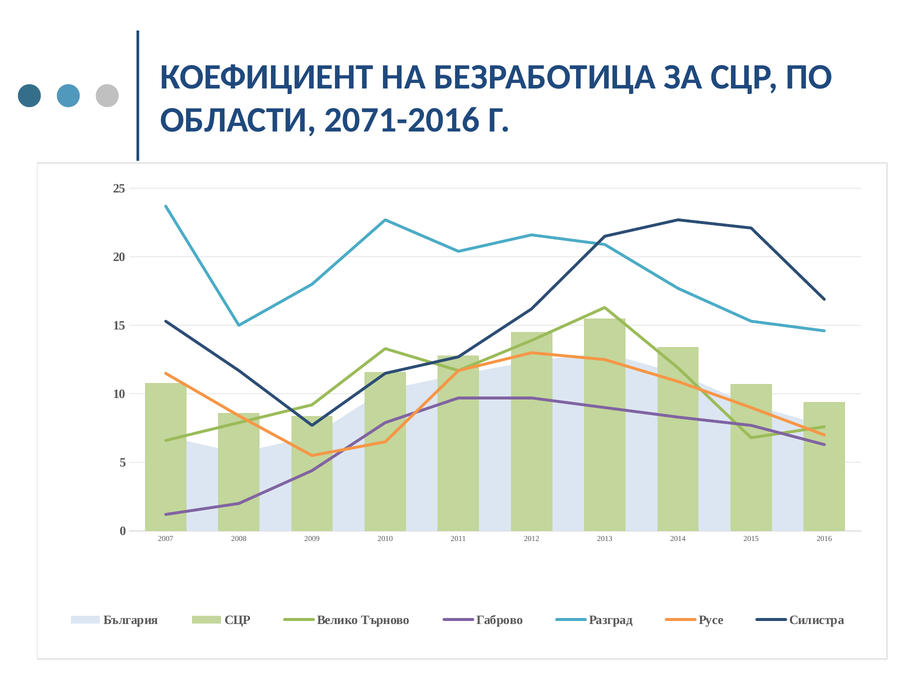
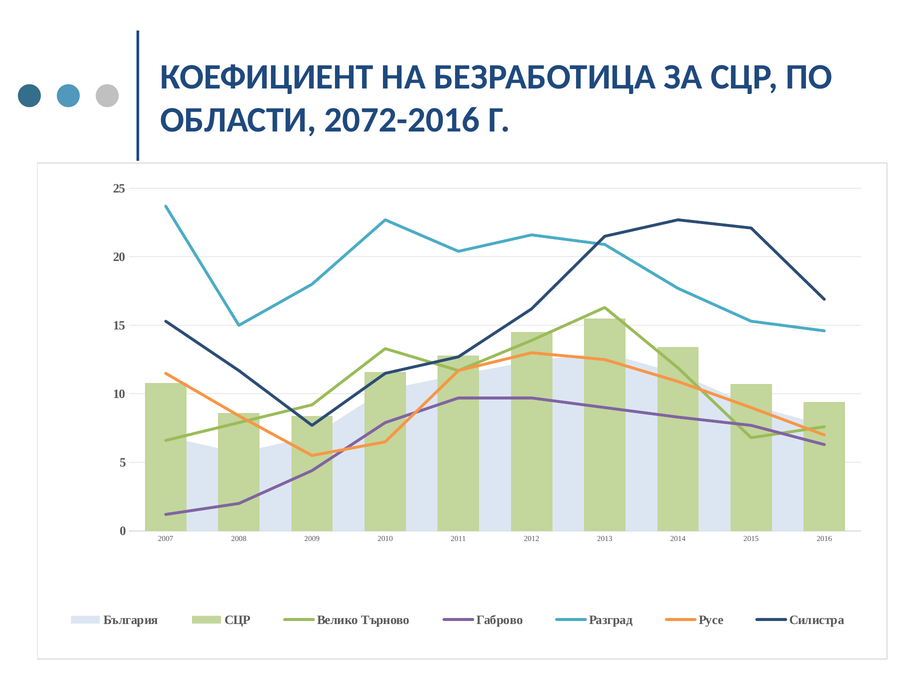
2071-2016: 2071-2016 -> 2072-2016 (402, 120)
